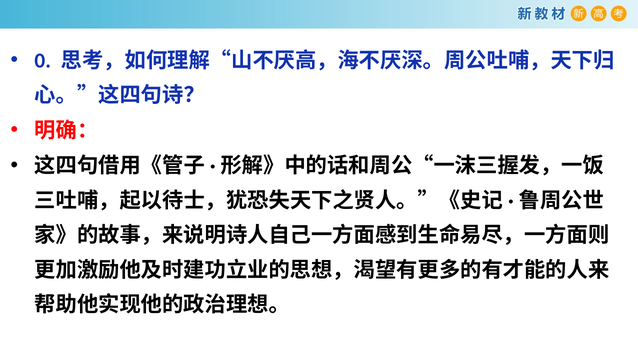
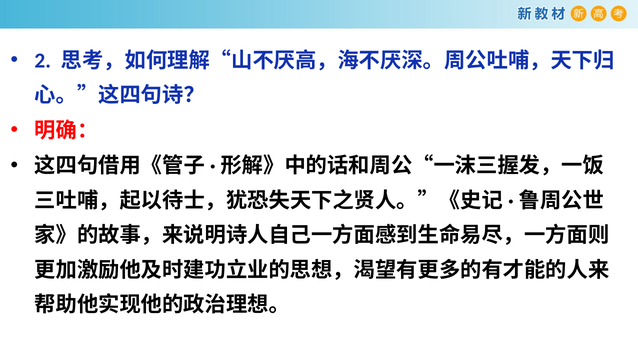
0: 0 -> 2 (43, 60)
